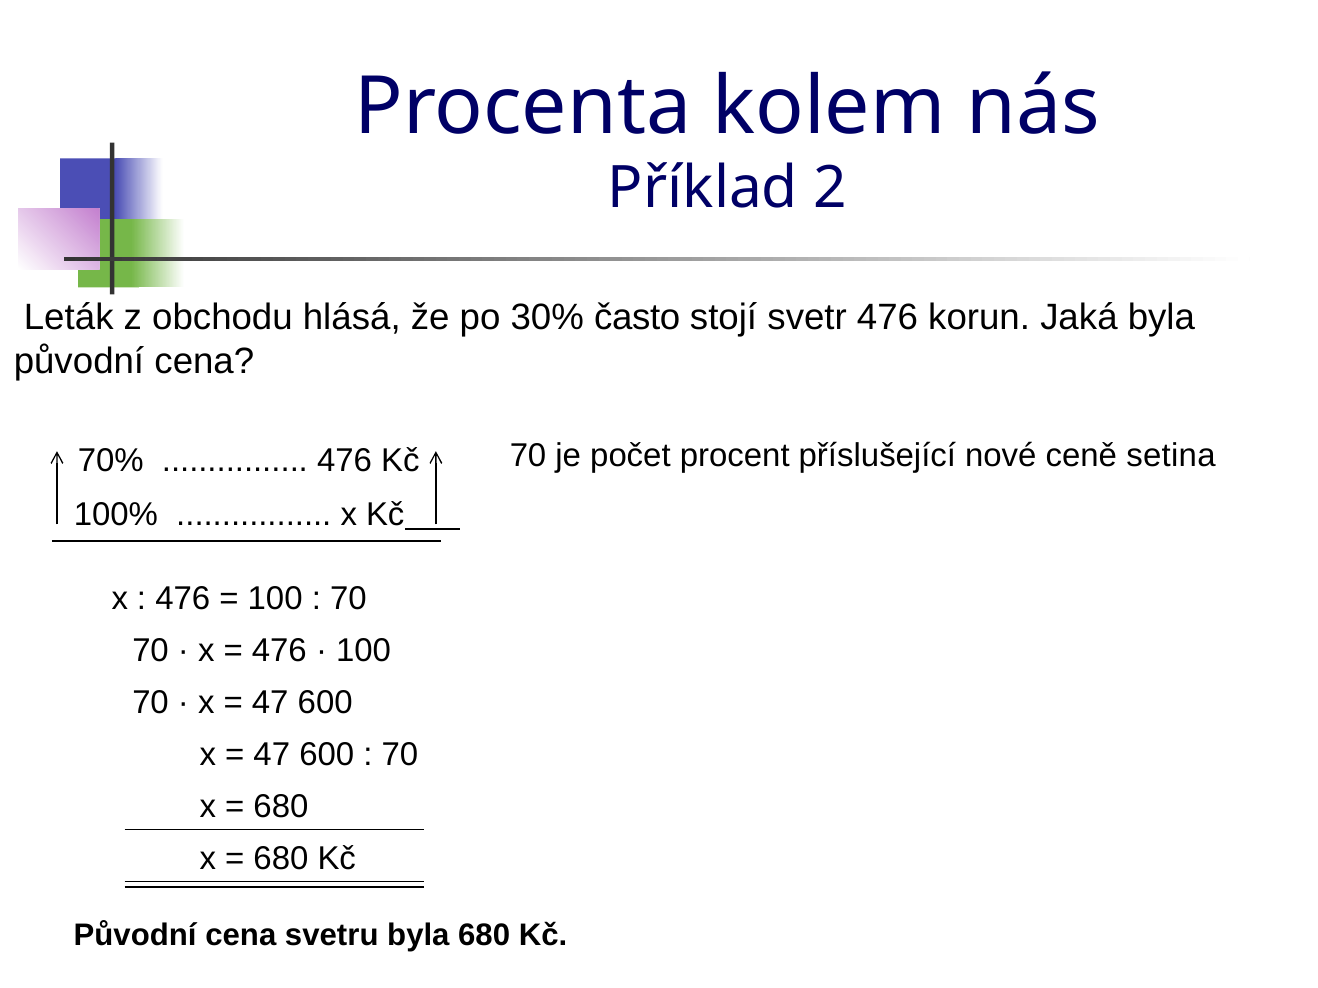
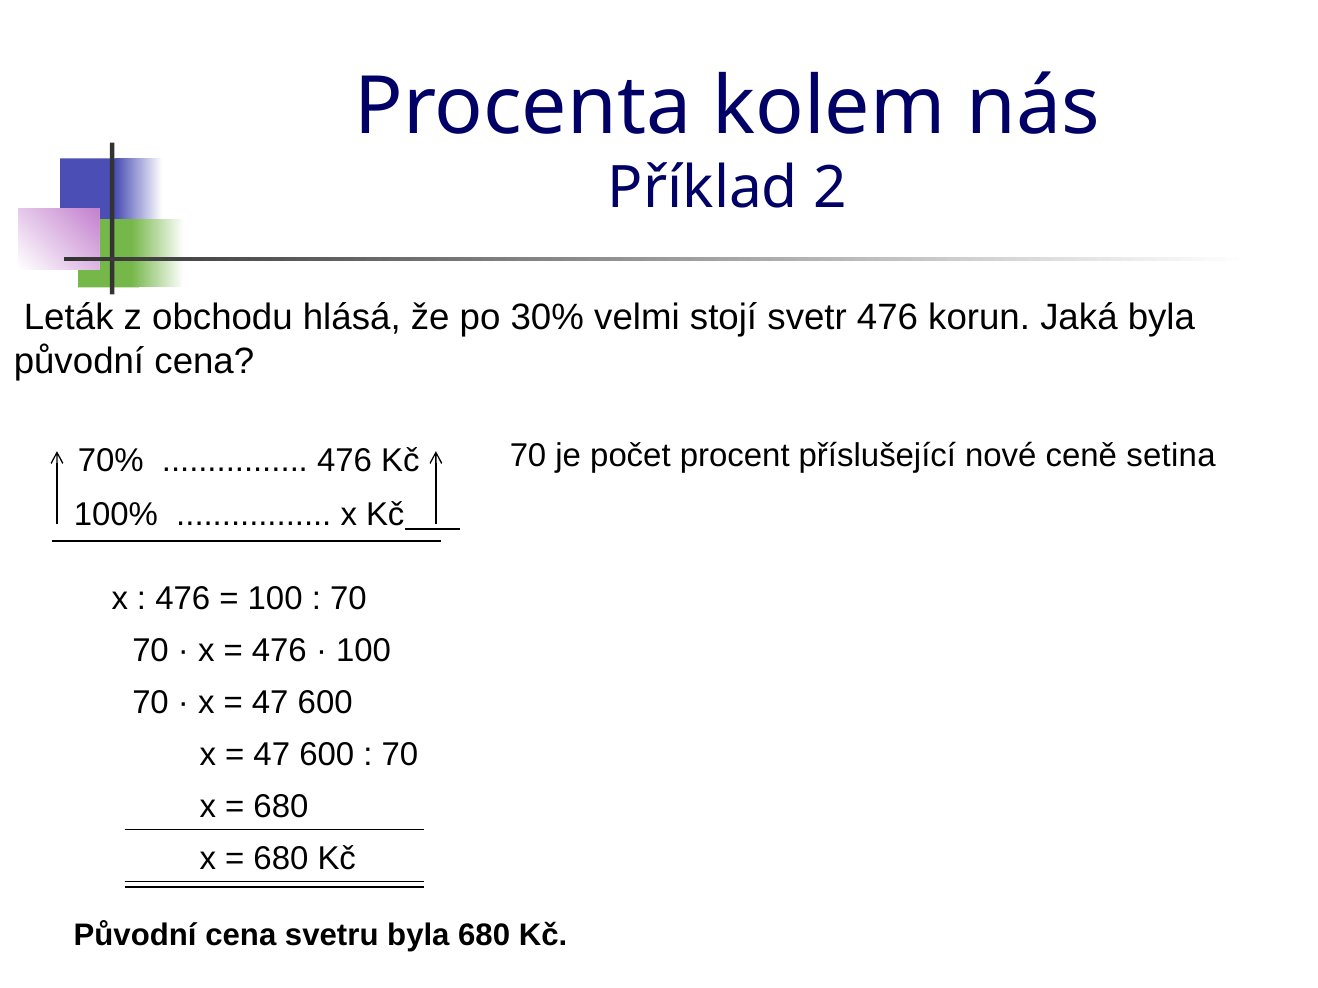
často: často -> velmi (637, 318)
